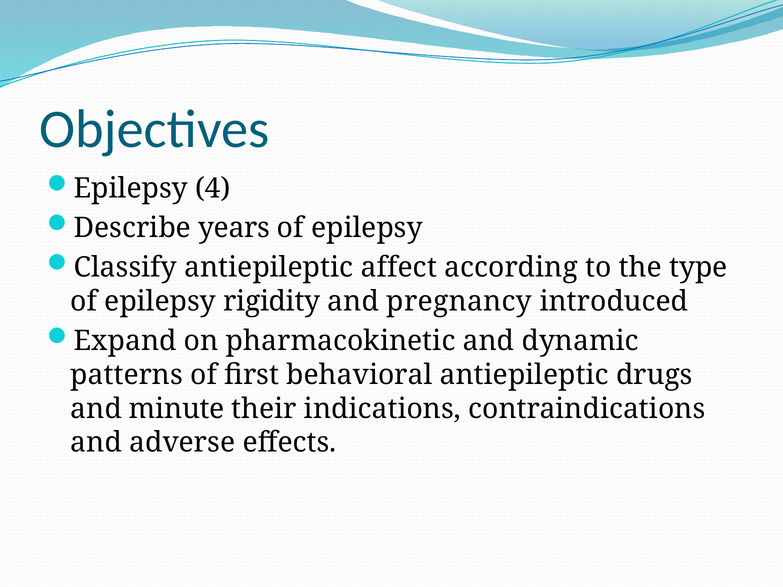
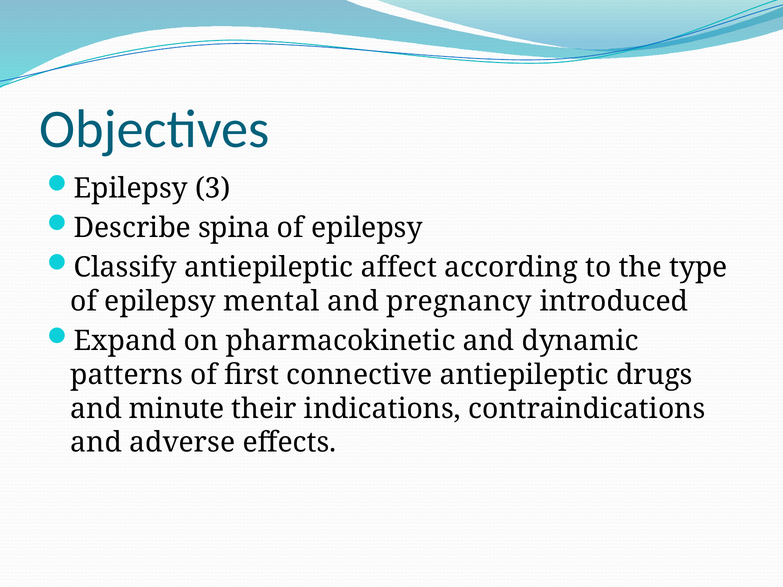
4: 4 -> 3 (213, 189)
years: years -> spina (234, 228)
rigidity: rigidity -> mental (272, 302)
behavioral: behavioral -> connective (359, 375)
